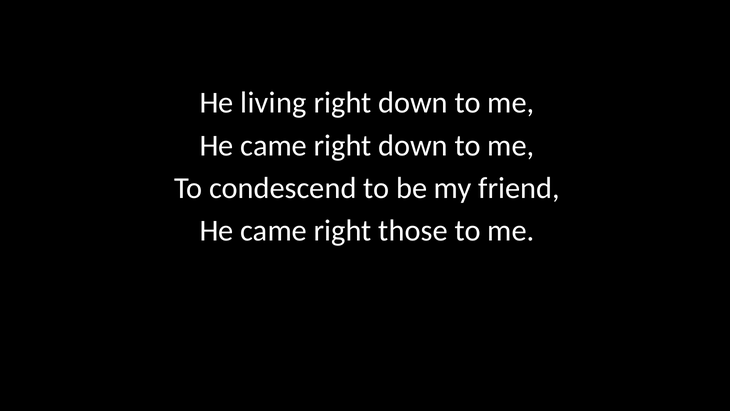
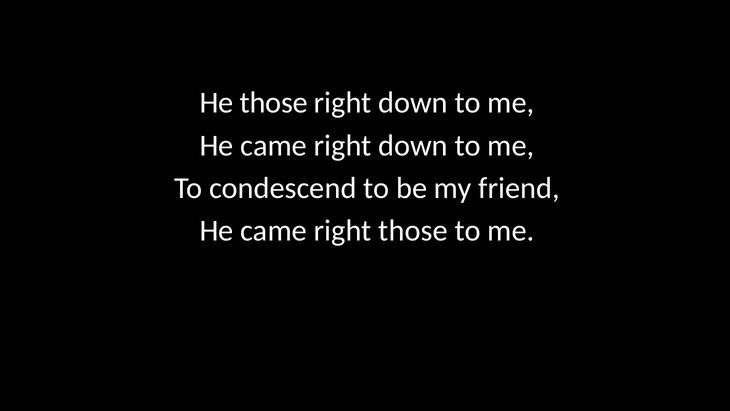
He living: living -> those (274, 103)
